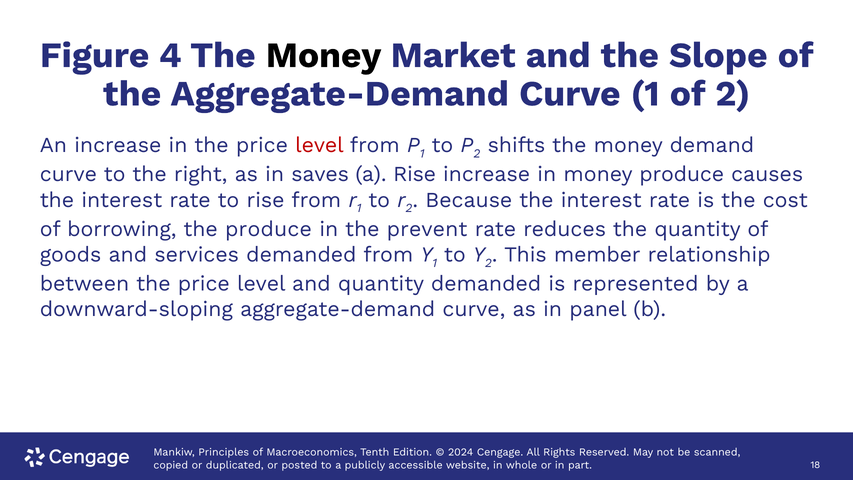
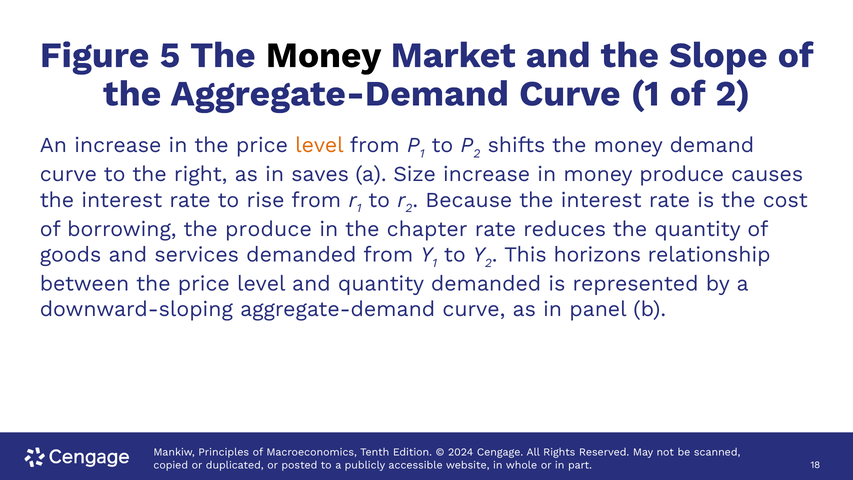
4: 4 -> 5 (170, 55)
level colour: red -> orange (319, 145)
a Rise: Rise -> Size (415, 174)
prevent: prevent -> chapter (427, 229)
member: member -> horizons (597, 255)
